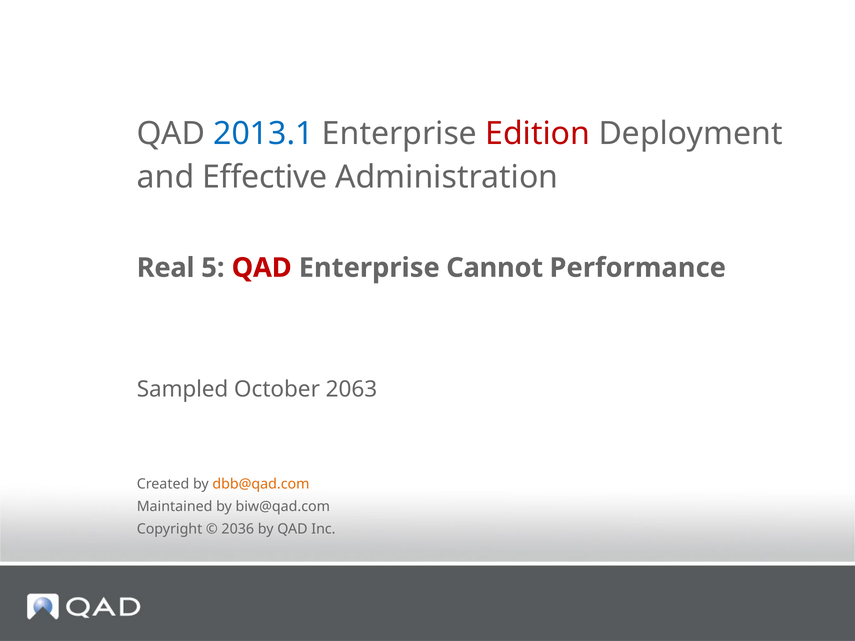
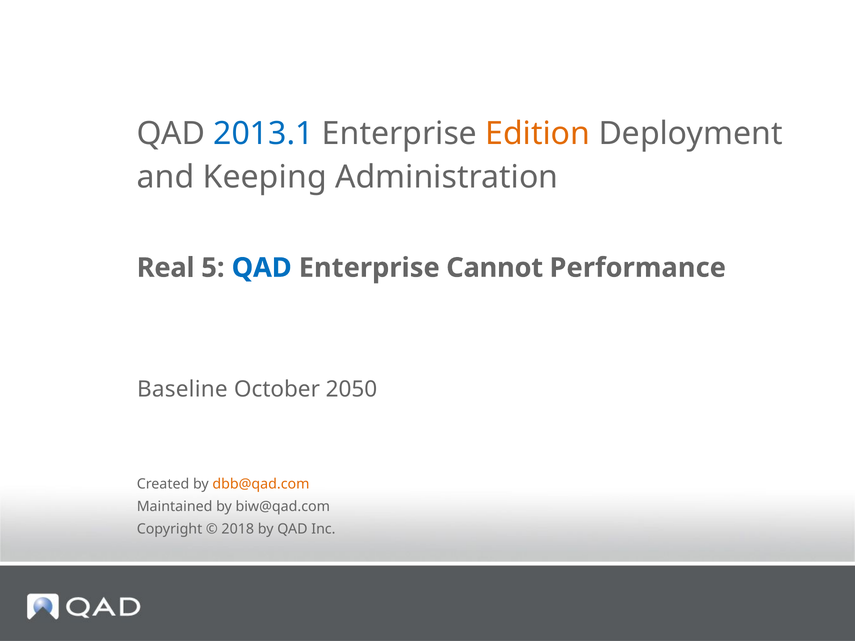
Edition colour: red -> orange (538, 134)
Effective: Effective -> Keeping (265, 177)
QAD colour: red -> blue (262, 268)
Sampled: Sampled -> Baseline (182, 389)
2063: 2063 -> 2050 (351, 389)
2036: 2036 -> 2018 (238, 529)
